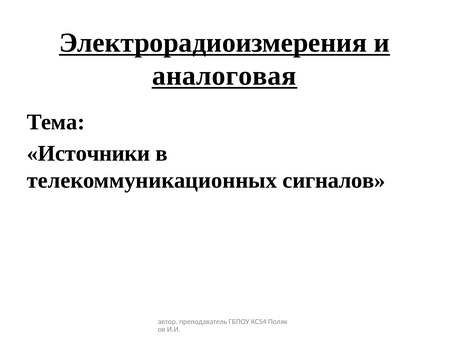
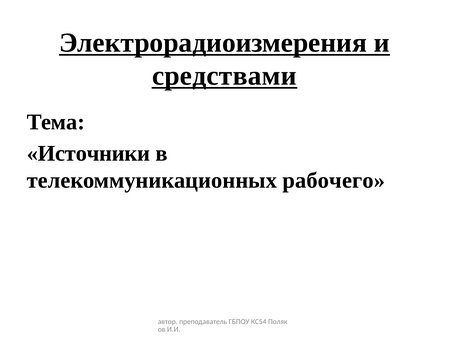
аналоговая: аналоговая -> средствами (224, 76)
сигналов: сигналов -> рабочего (334, 180)
